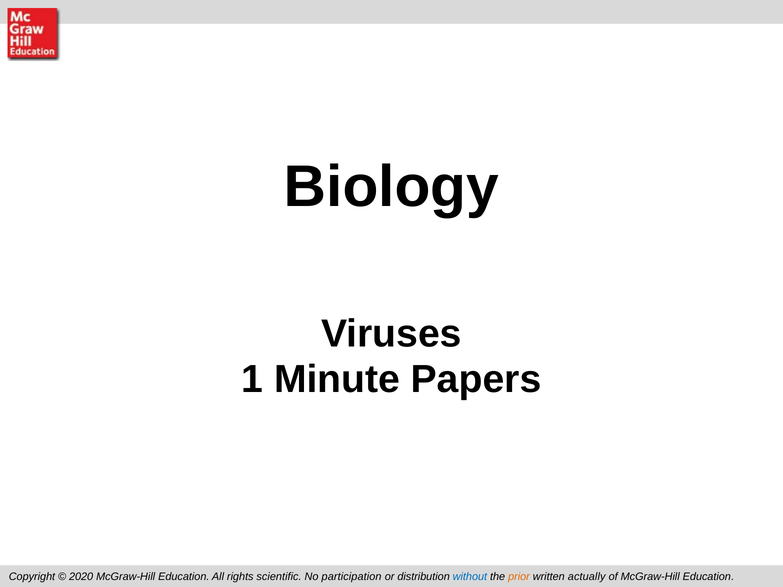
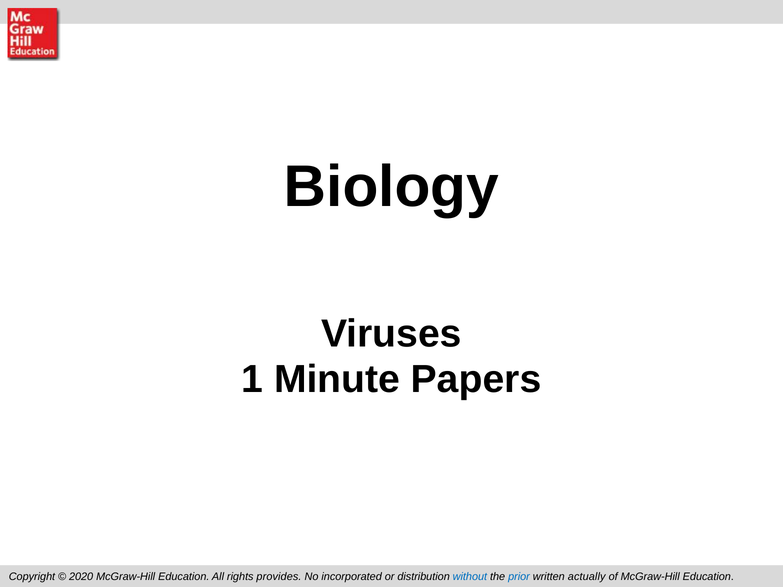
scientific: scientific -> provides (279, 577)
participation: participation -> incorporated (352, 577)
prior colour: orange -> blue (519, 577)
